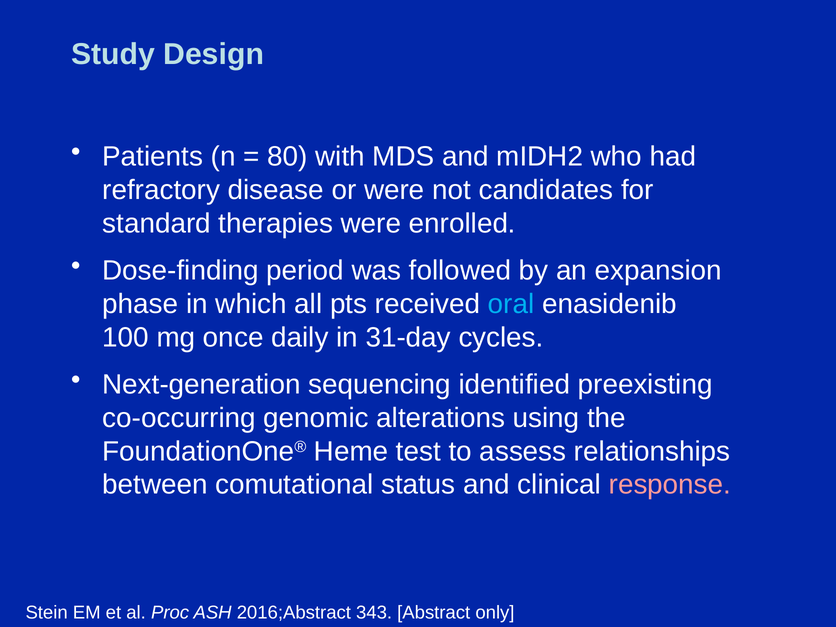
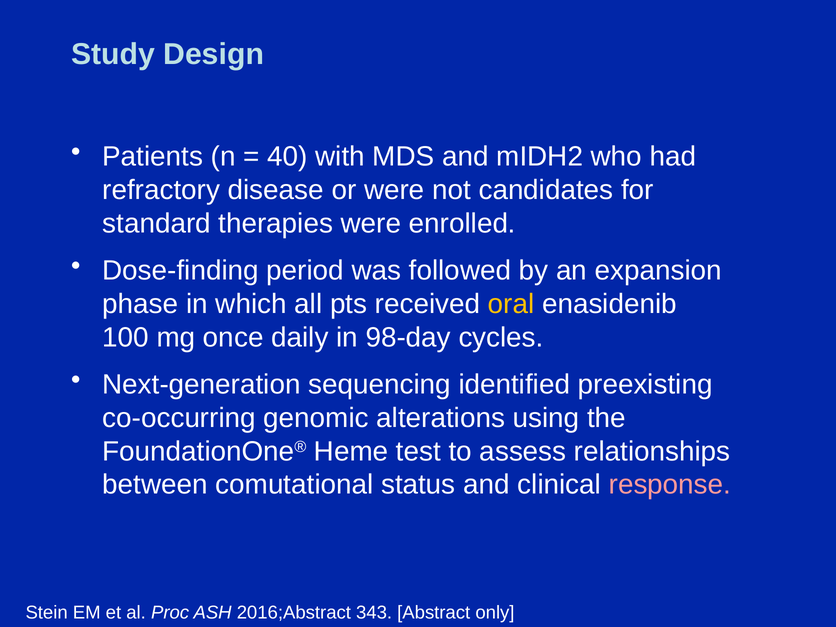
80: 80 -> 40 (287, 157)
oral colour: light blue -> yellow (511, 304)
31-day: 31-day -> 98-day (408, 337)
